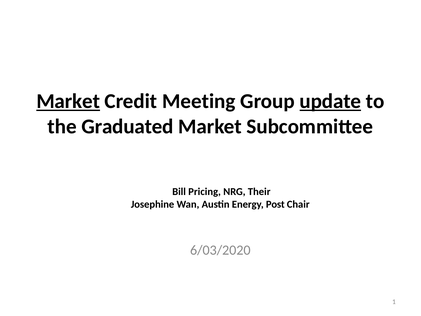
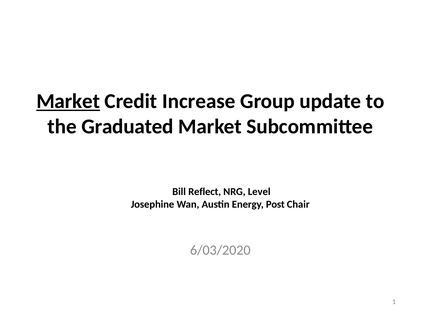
Meeting: Meeting -> Increase (199, 101)
update underline: present -> none (330, 101)
Pricing: Pricing -> Reflect (205, 192)
Their: Their -> Level (259, 192)
